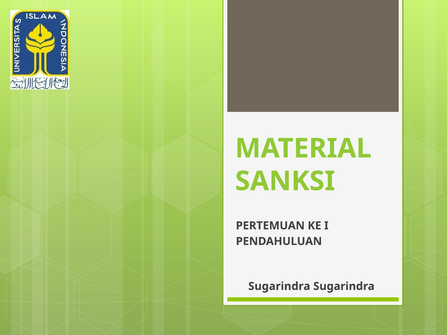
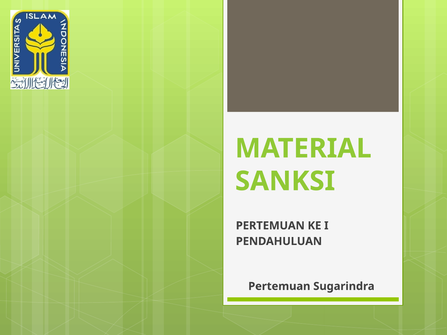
Sugarindra: Sugarindra -> Pertemuan (279, 286)
